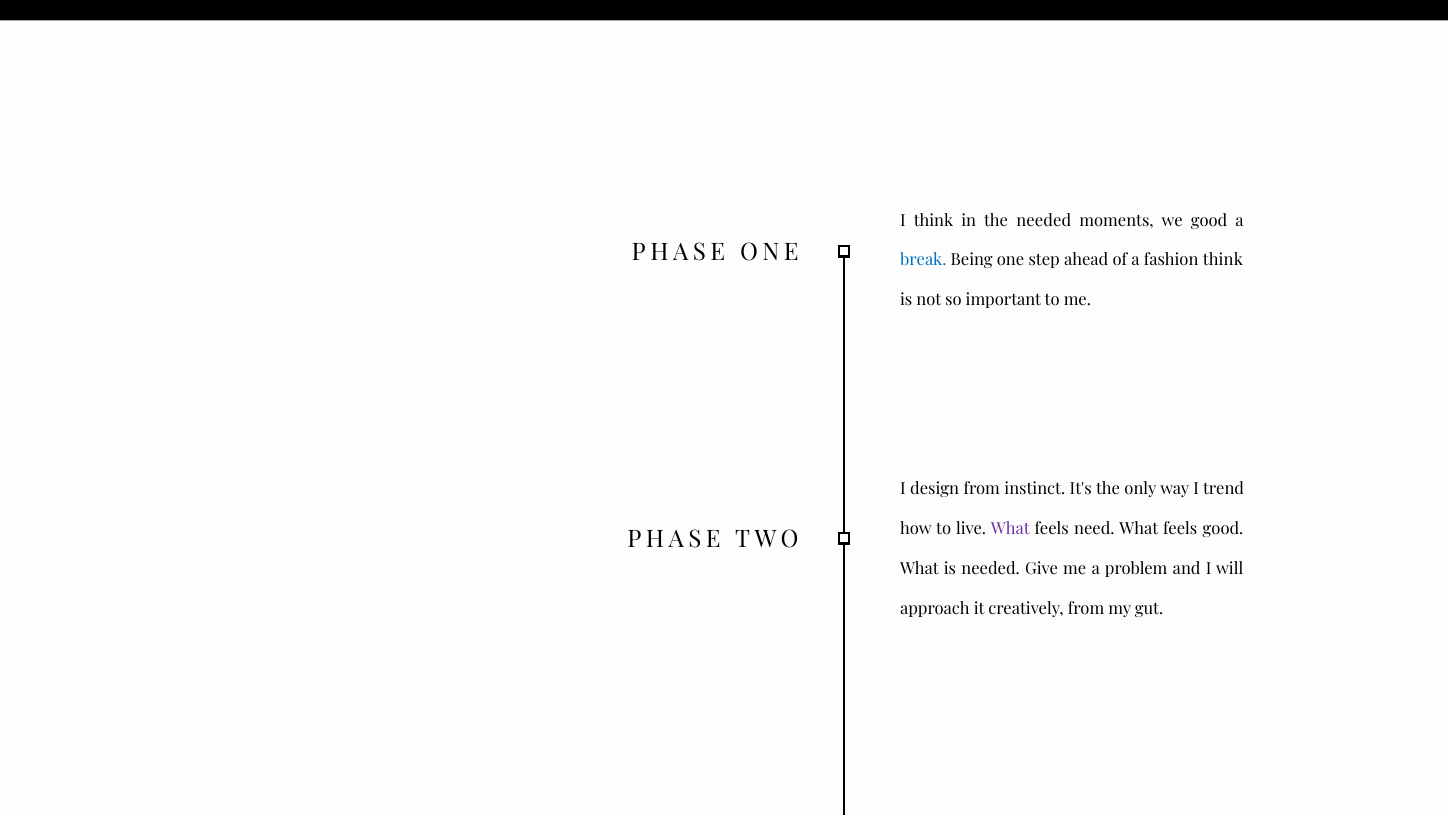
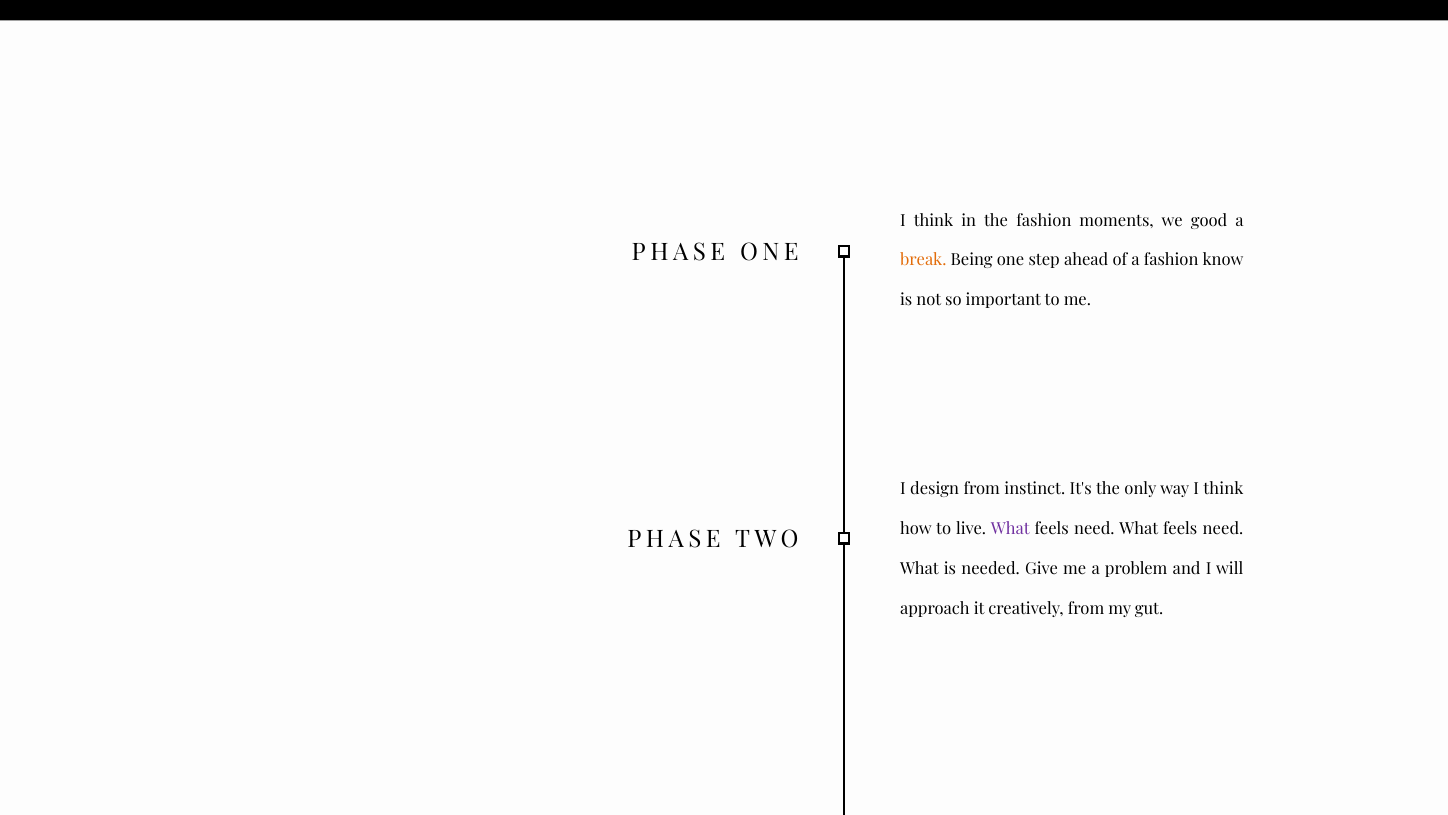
the needed: needed -> fashion (1044, 220)
break colour: blue -> orange (923, 260)
fashion think: think -> know (1223, 260)
way I trend: trend -> think (1223, 489)
good: good -> need (1223, 529)
